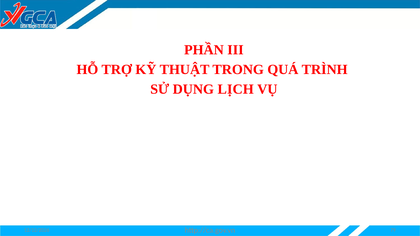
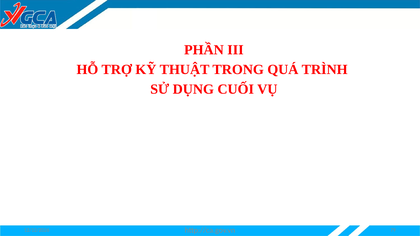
LỊCH: LỊCH -> CUỐI (236, 89)
